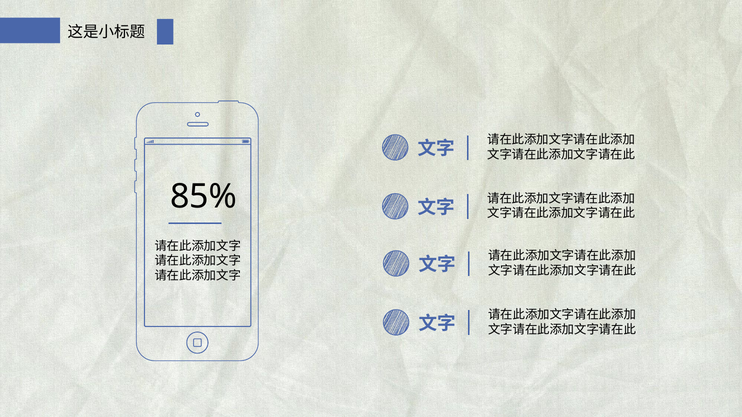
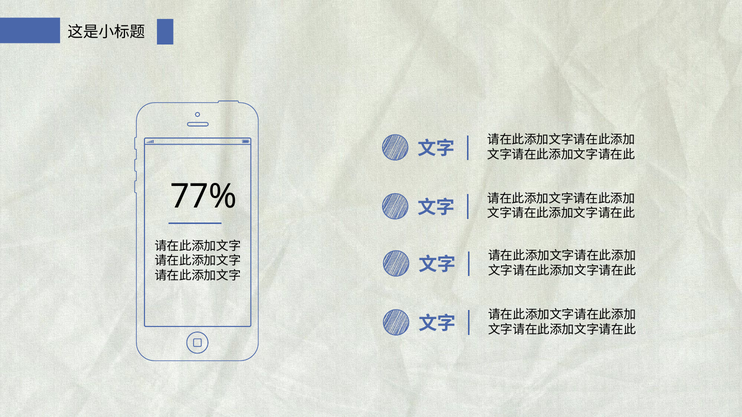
85%: 85% -> 77% (204, 197)
